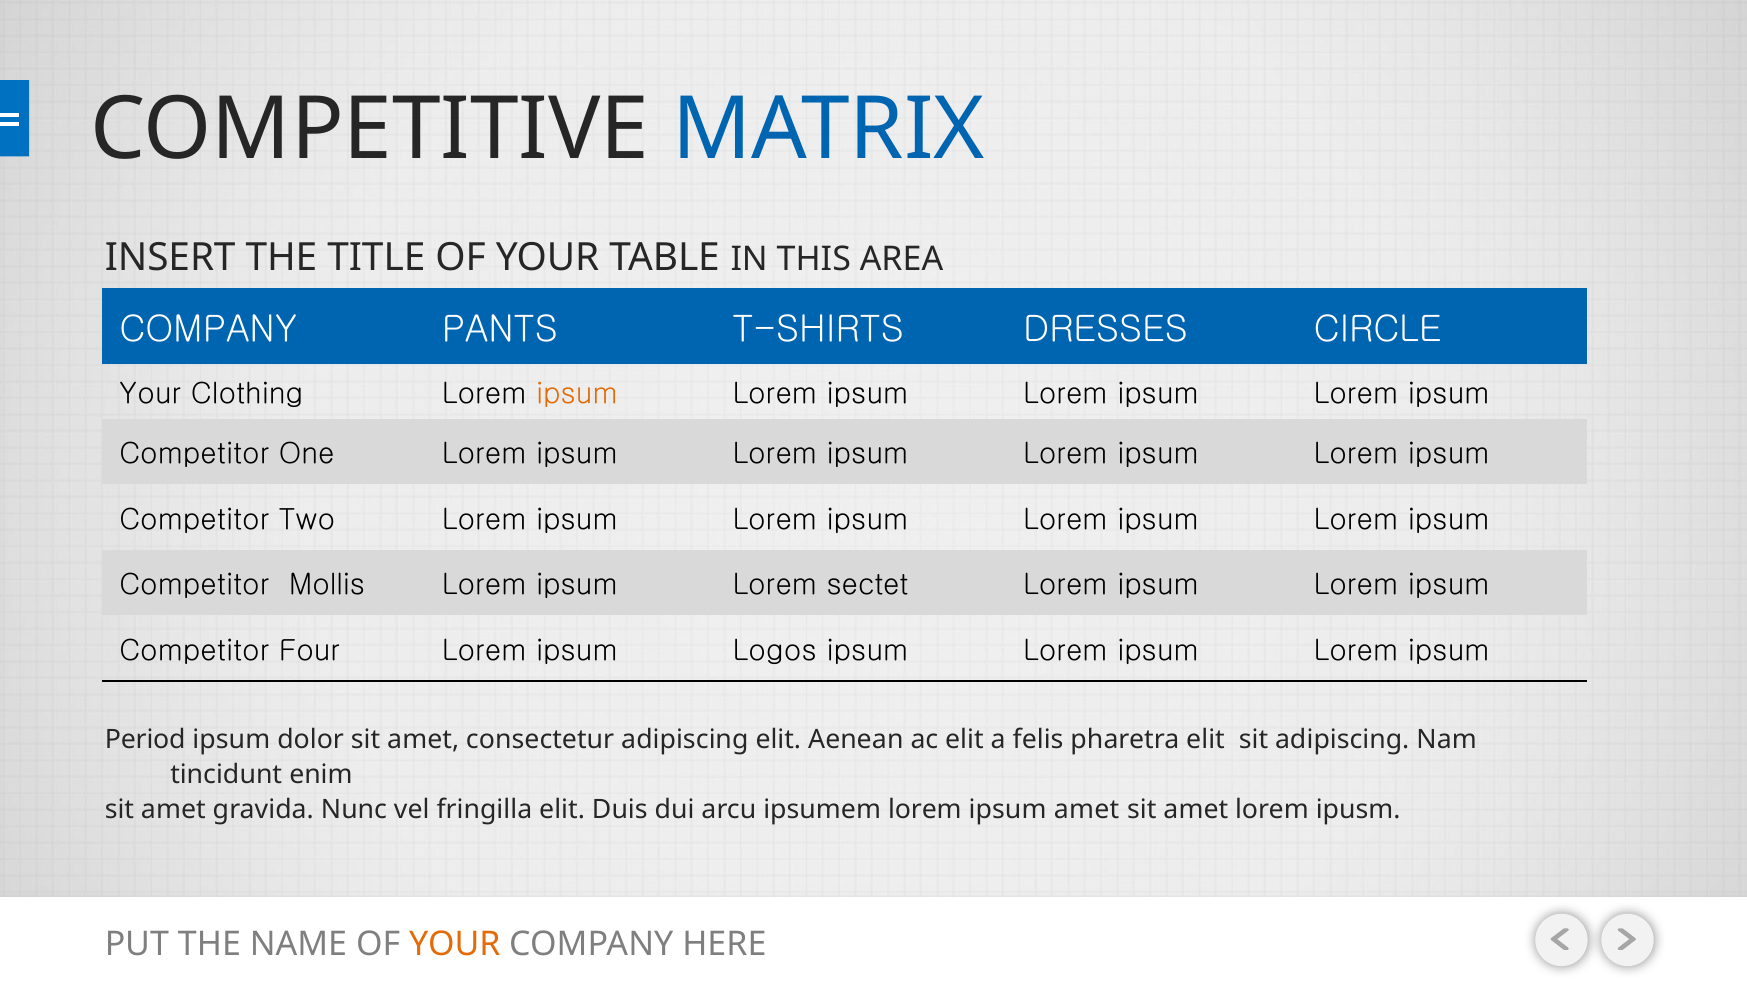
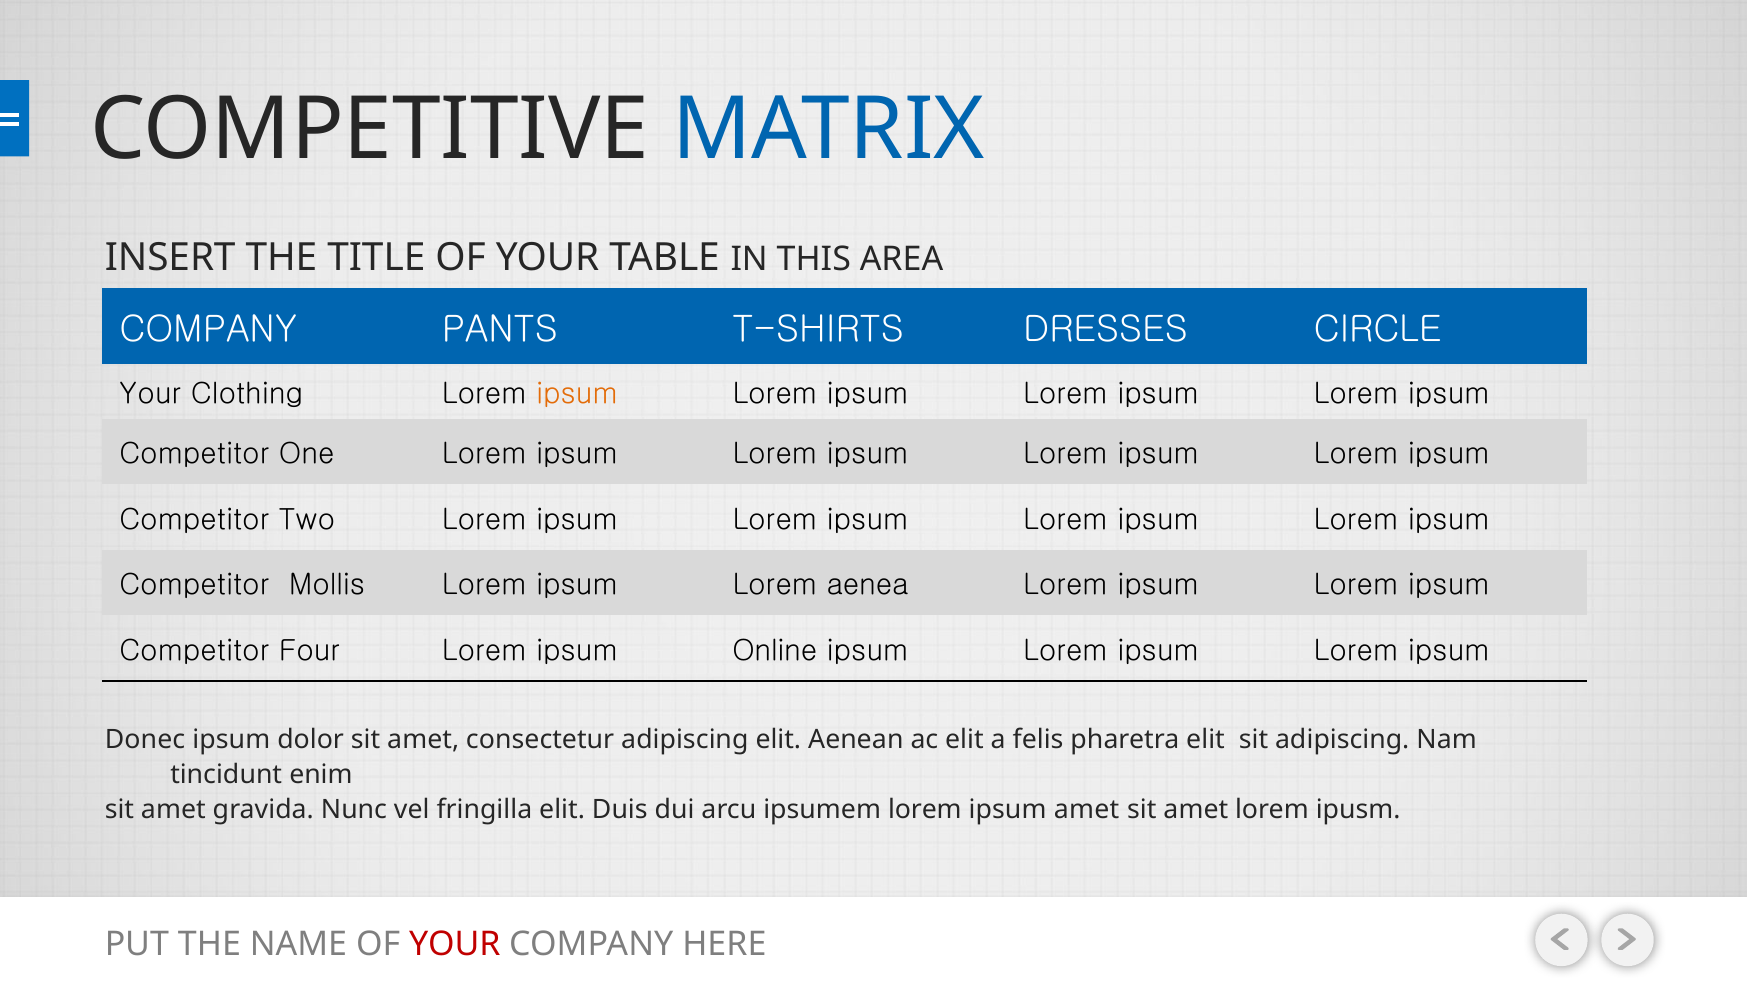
sectet: sectet -> aenea (868, 585)
Logos: Logos -> Online (775, 650)
Period: Period -> Donec (145, 740)
YOUR colour: orange -> red (455, 944)
